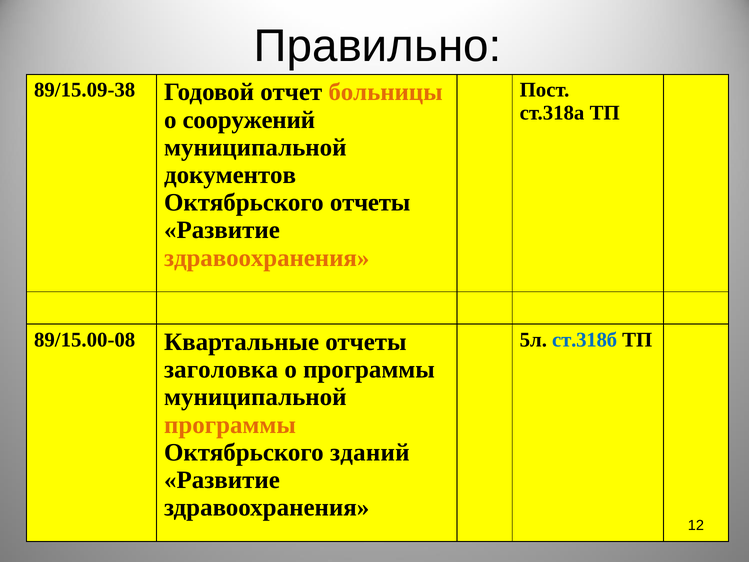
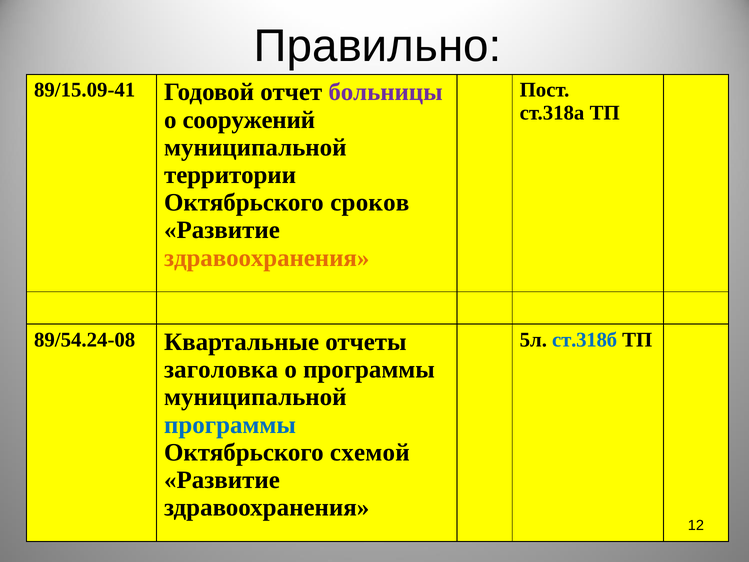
89/15.09-38: 89/15.09-38 -> 89/15.09-41 (85, 90)
больницы colour: orange -> purple (386, 92)
документов: документов -> территории (230, 175)
Октябрьского отчеты: отчеты -> сроков (370, 203)
89/15.00-08: 89/15.00-08 -> 89/54.24-08 (85, 340)
программы colour: orange -> blue (230, 425)
зданий: зданий -> схемой (370, 452)
